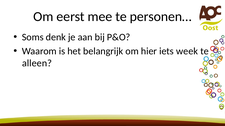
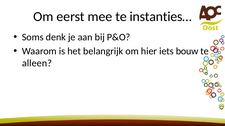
personen…: personen… -> instanties… (161, 17)
week: week -> bouw (187, 51)
